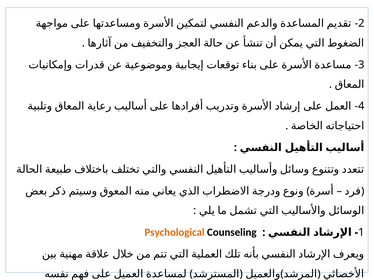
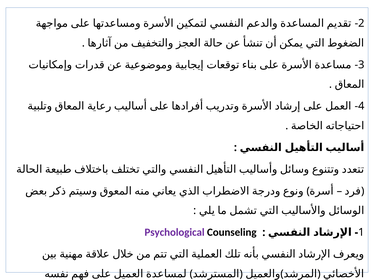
Psychological colour: orange -> purple (175, 233)
